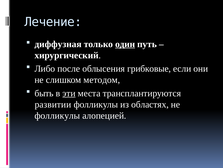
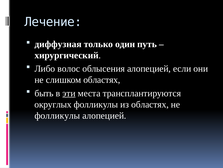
один underline: present -> none (125, 44)
после: после -> волос (69, 68)
облысения грибковые: грибковые -> алопецией (149, 68)
слишком методом: методом -> областях (102, 80)
развитии: развитии -> округлых (53, 104)
